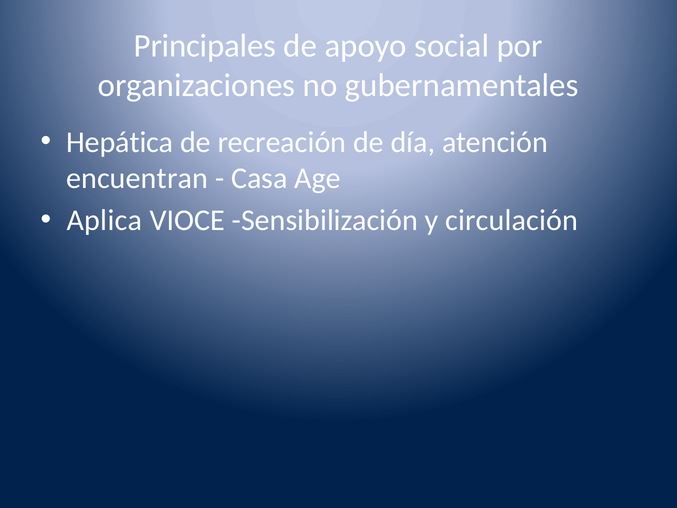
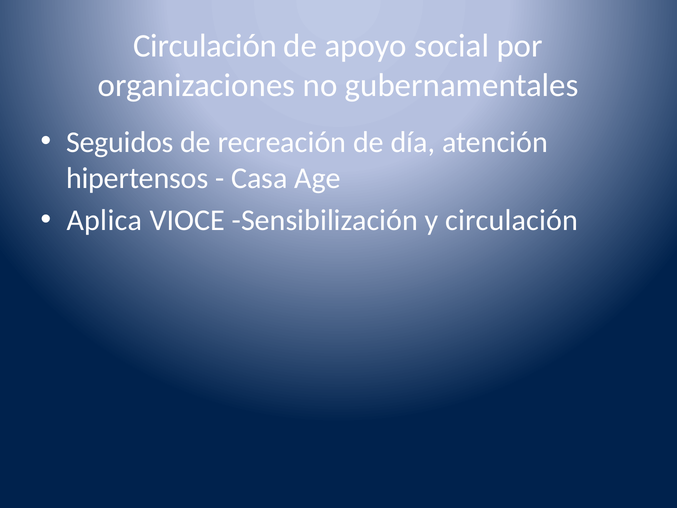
Principales: Principales -> Circulación (205, 46)
Hepática: Hepática -> Seguidos (120, 142)
encuentran: encuentran -> hipertensos (137, 178)
